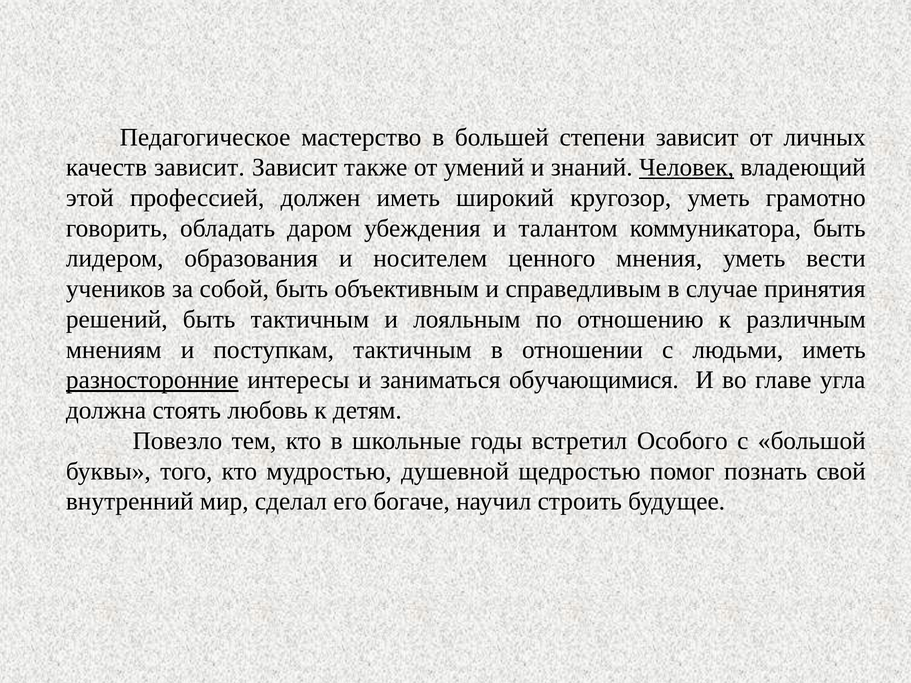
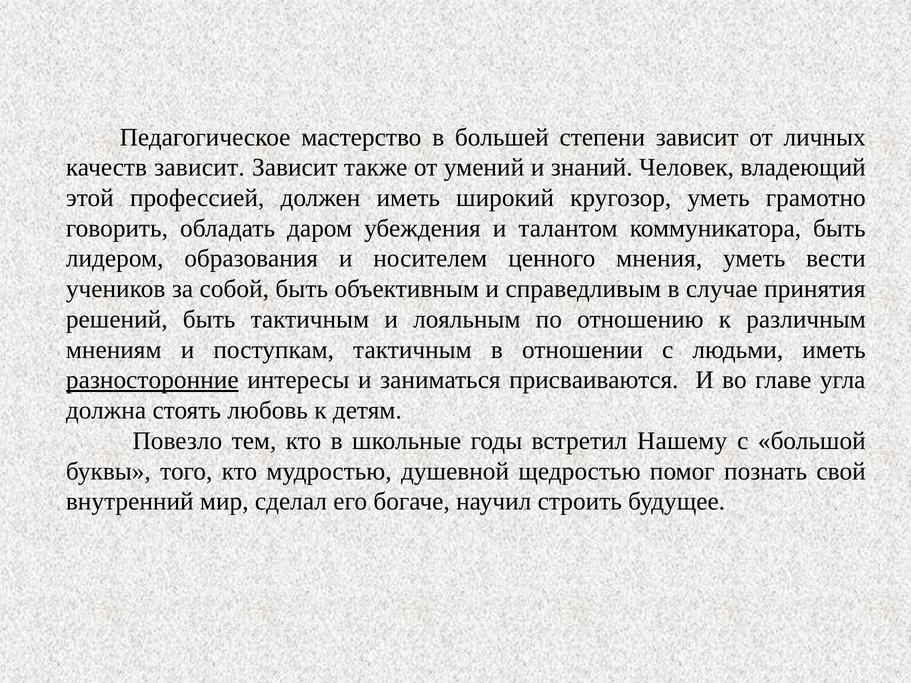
Человек underline: present -> none (687, 168)
обучающимися: обучающимися -> присваиваются (594, 380)
Особого: Особого -> Нашему (682, 441)
